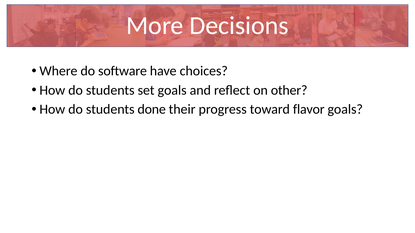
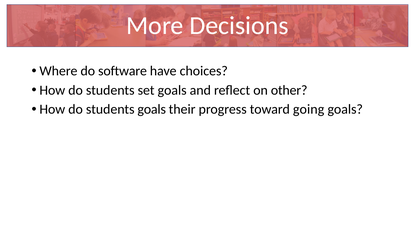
students done: done -> goals (152, 110)
flavor: flavor -> going (309, 110)
